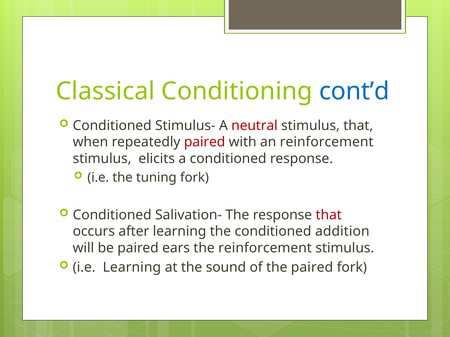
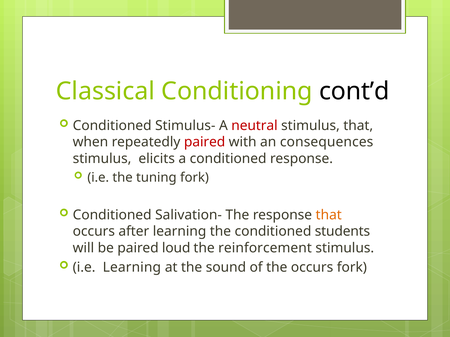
cont’d colour: blue -> black (354, 91)
an reinforcement: reinforcement -> consequences (327, 142)
that colour: red -> orange (329, 215)
addition: addition -> students (342, 232)
ears: ears -> loud (176, 248)
the paired: paired -> occurs (312, 268)
